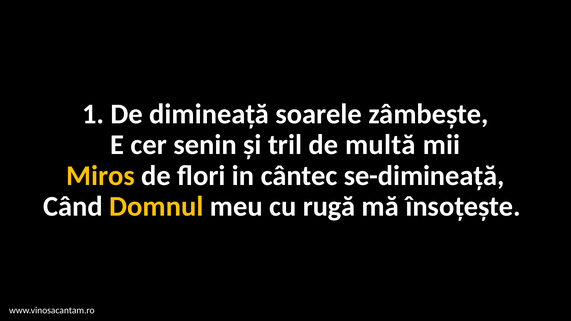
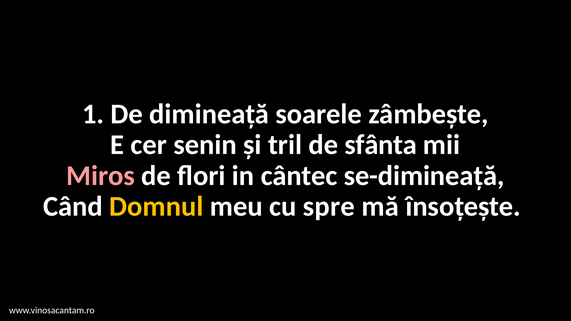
multă: multă -> sfânta (381, 145)
Miros colour: yellow -> pink (101, 176)
rugă: rugă -> spre (329, 207)
